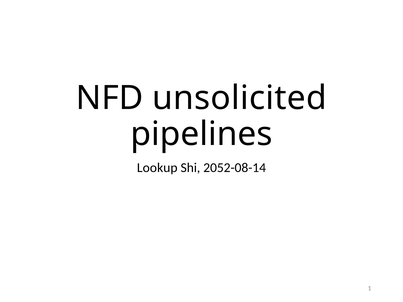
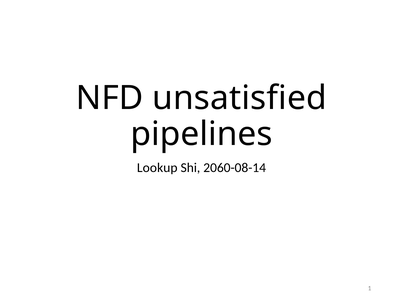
unsolicited: unsolicited -> unsatisfied (239, 98)
2052-08-14: 2052-08-14 -> 2060-08-14 (235, 168)
